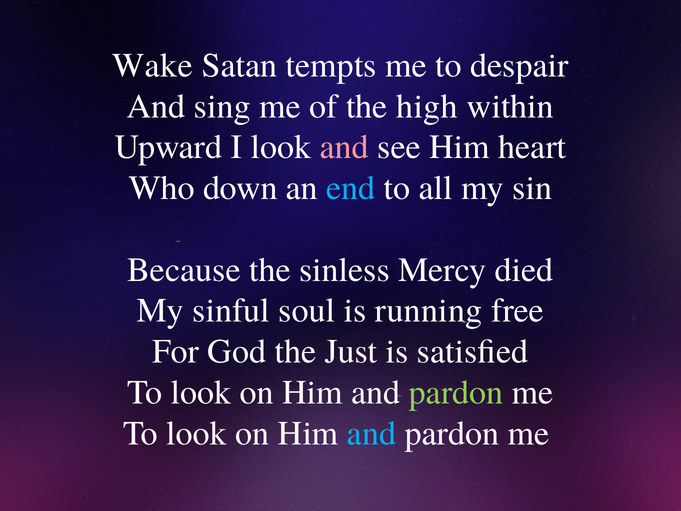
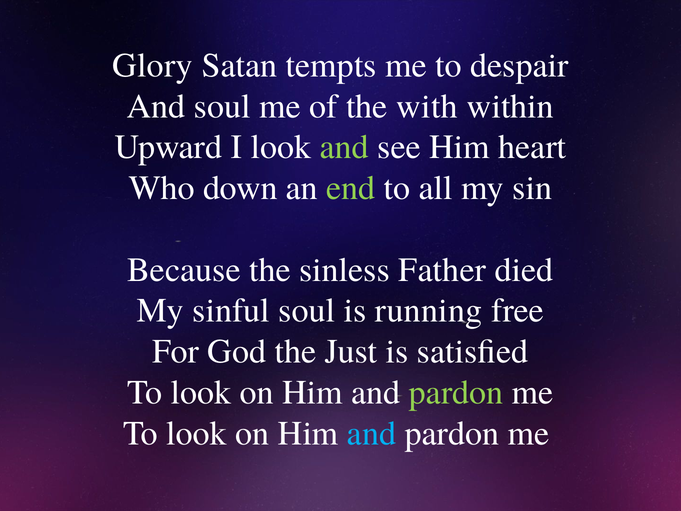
Wake: Wake -> Glory (153, 65)
And sing: sing -> soul (222, 106)
high: high -> with (427, 106)
and colour: pink -> light green (344, 147)
end colour: light blue -> light green (351, 188)
Mercy: Mercy -> Father (442, 270)
